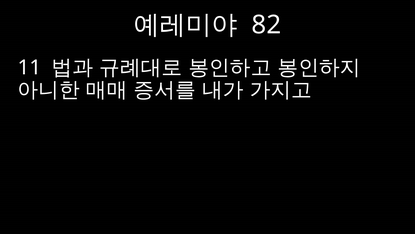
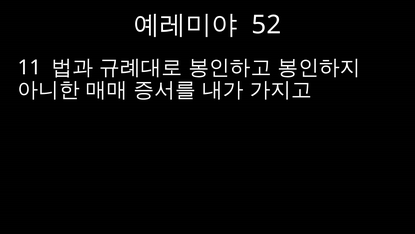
82: 82 -> 52 (266, 25)
